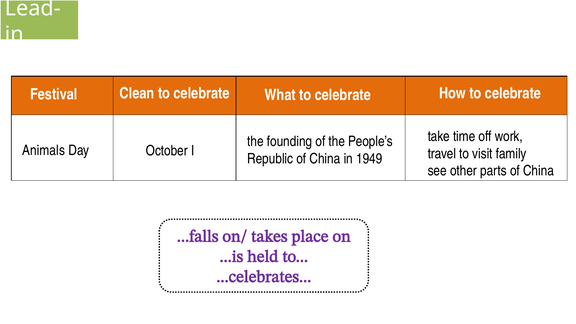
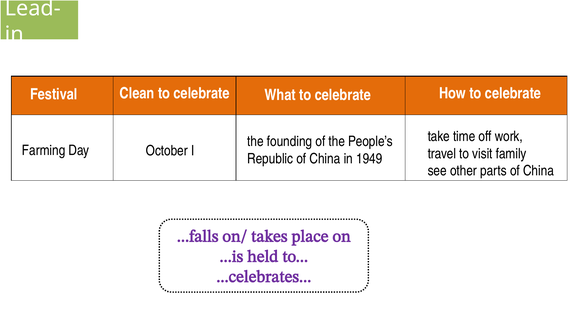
Animals: Animals -> Farming (44, 150)
